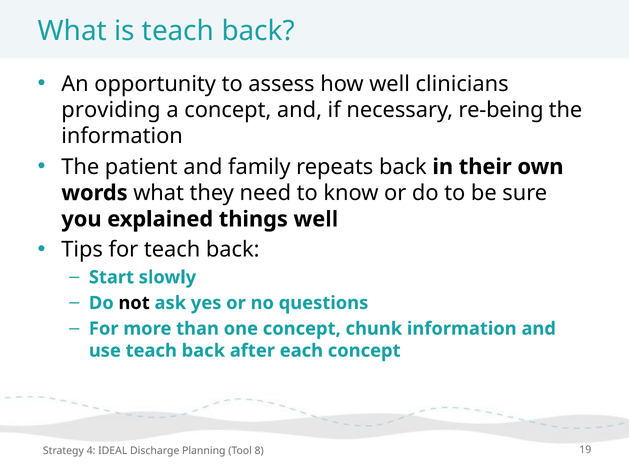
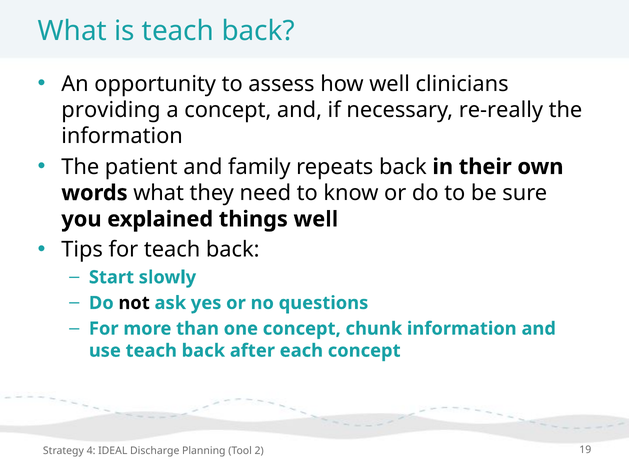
re-being: re-being -> re-really (501, 110)
8: 8 -> 2 (259, 451)
